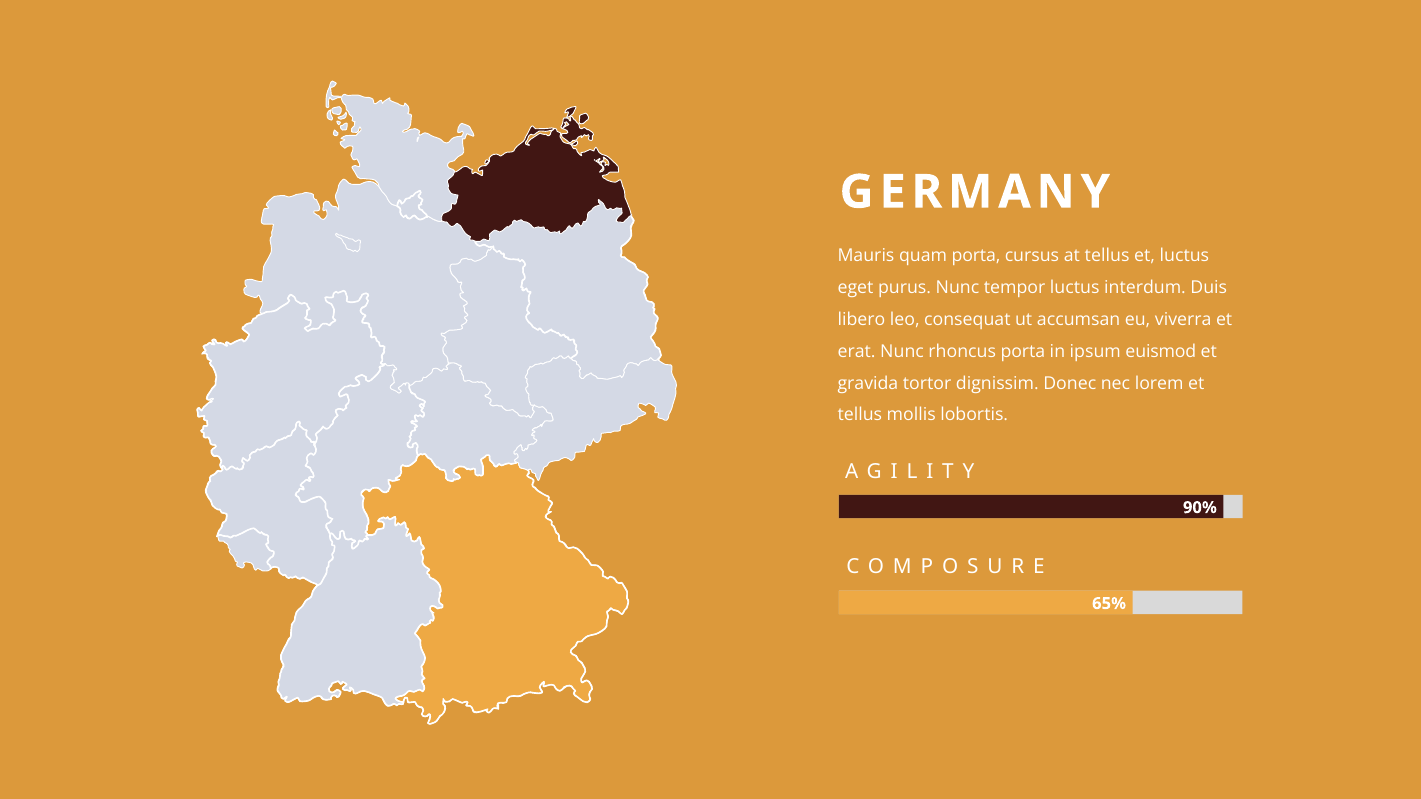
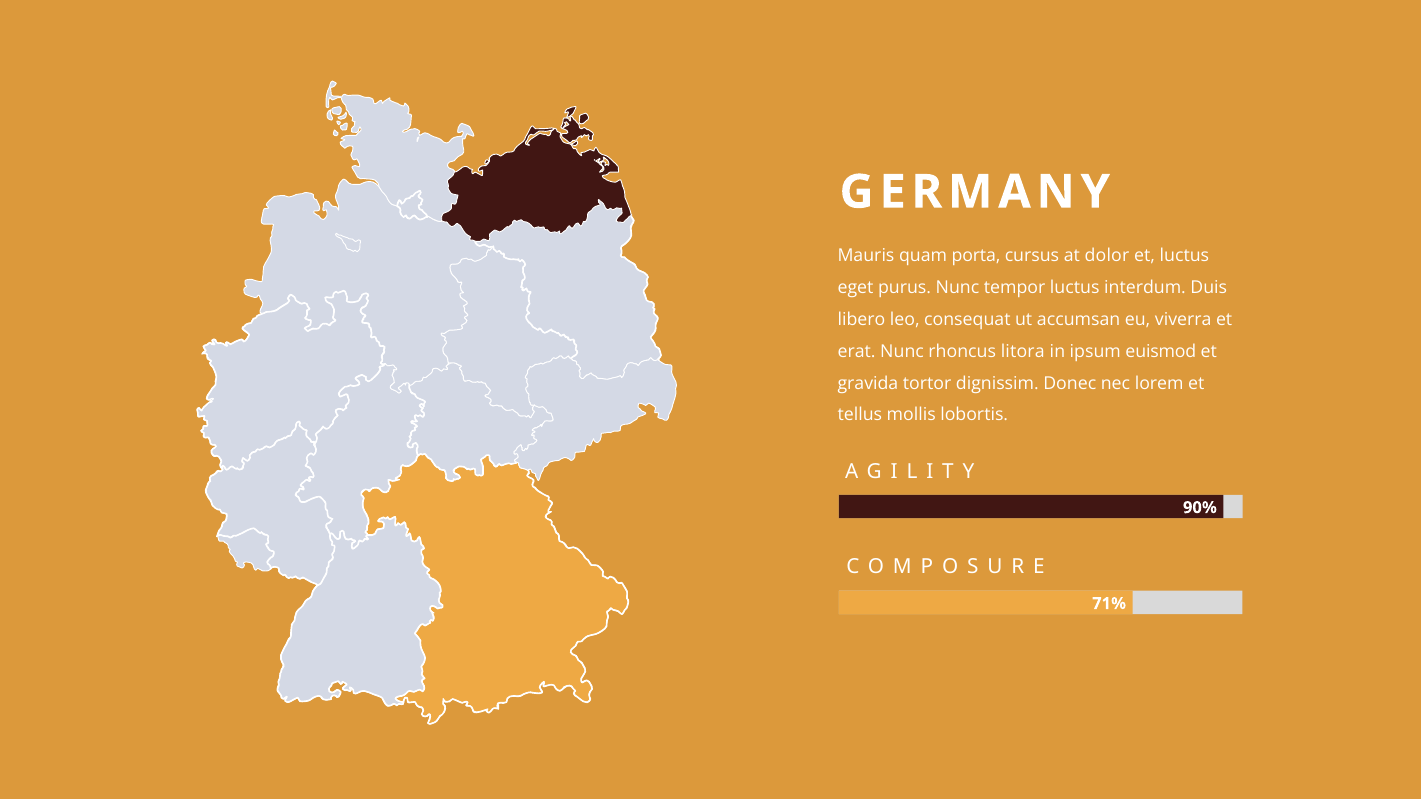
at tellus: tellus -> dolor (1107, 256)
rhoncus porta: porta -> litora (1023, 351)
65%: 65% -> 71% (1109, 604)
